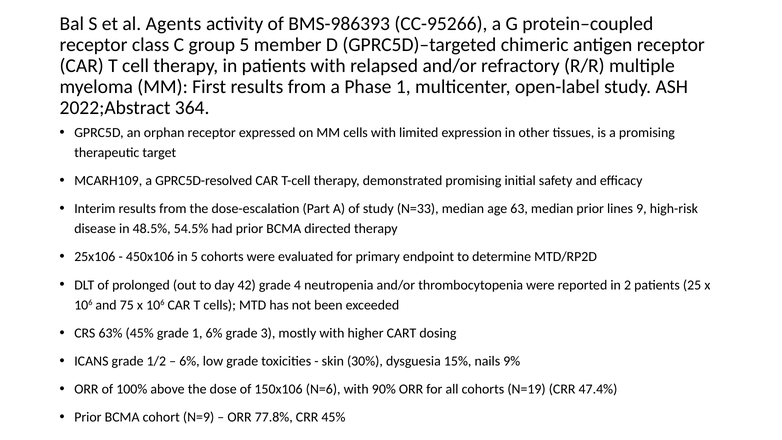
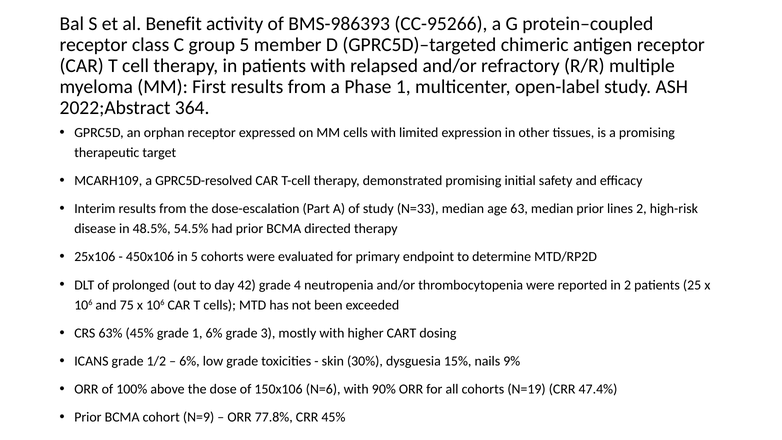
Agents: Agents -> Benefit (174, 24)
lines 9: 9 -> 2 (641, 209)
